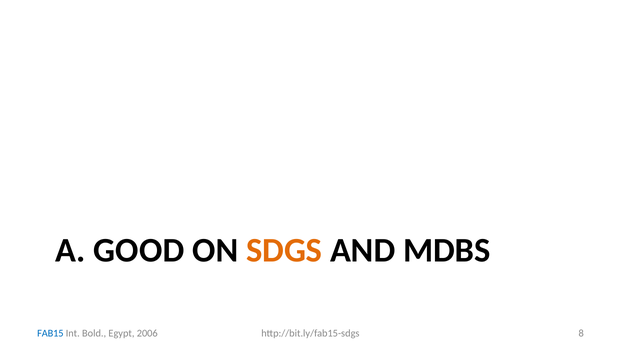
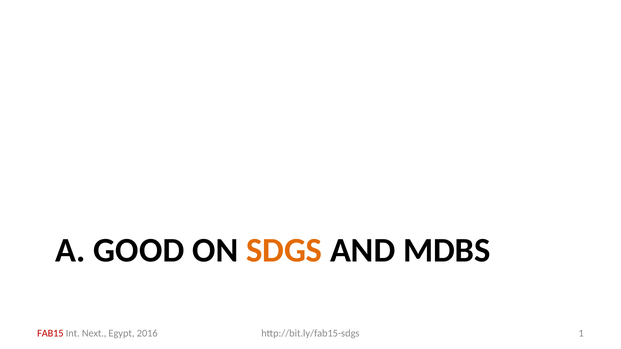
8: 8 -> 1 (581, 334)
FAB15 colour: blue -> red (50, 334)
Bold: Bold -> Next (94, 334)
2006: 2006 -> 2016 (147, 334)
